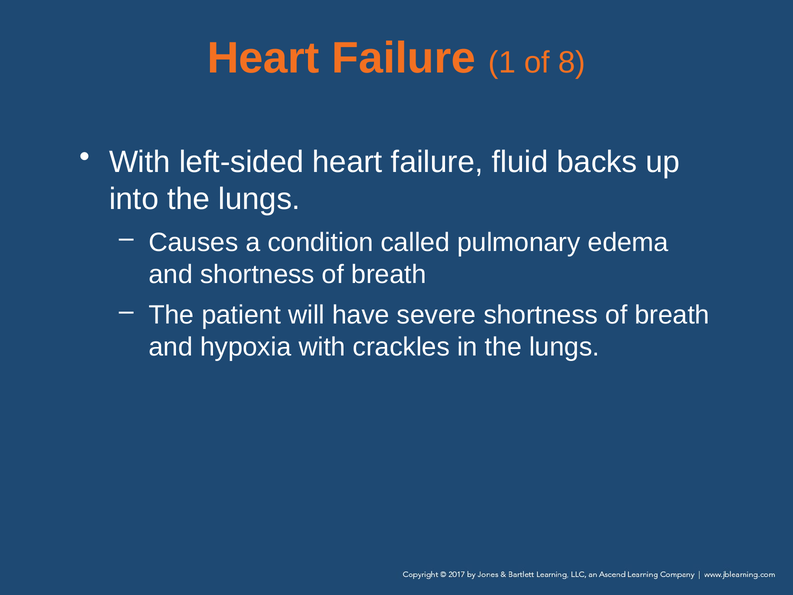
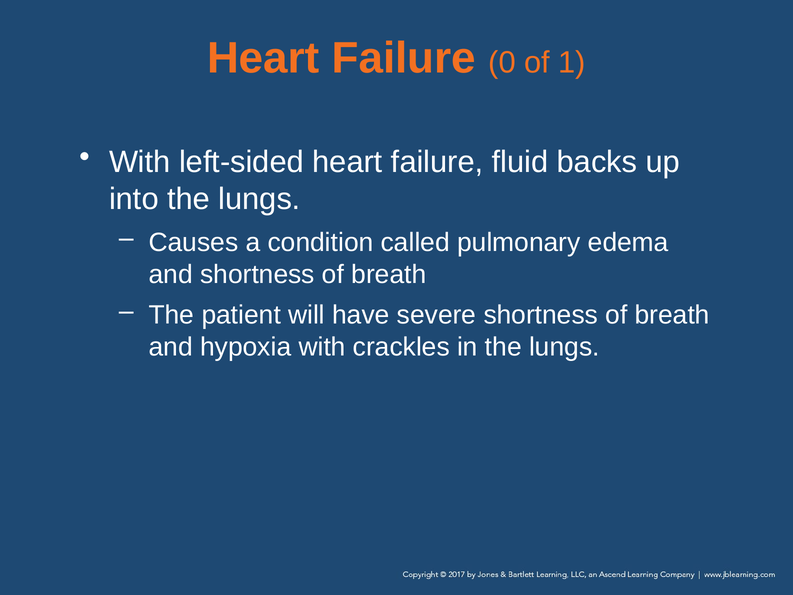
1: 1 -> 0 (502, 63)
8: 8 -> 1 (572, 63)
